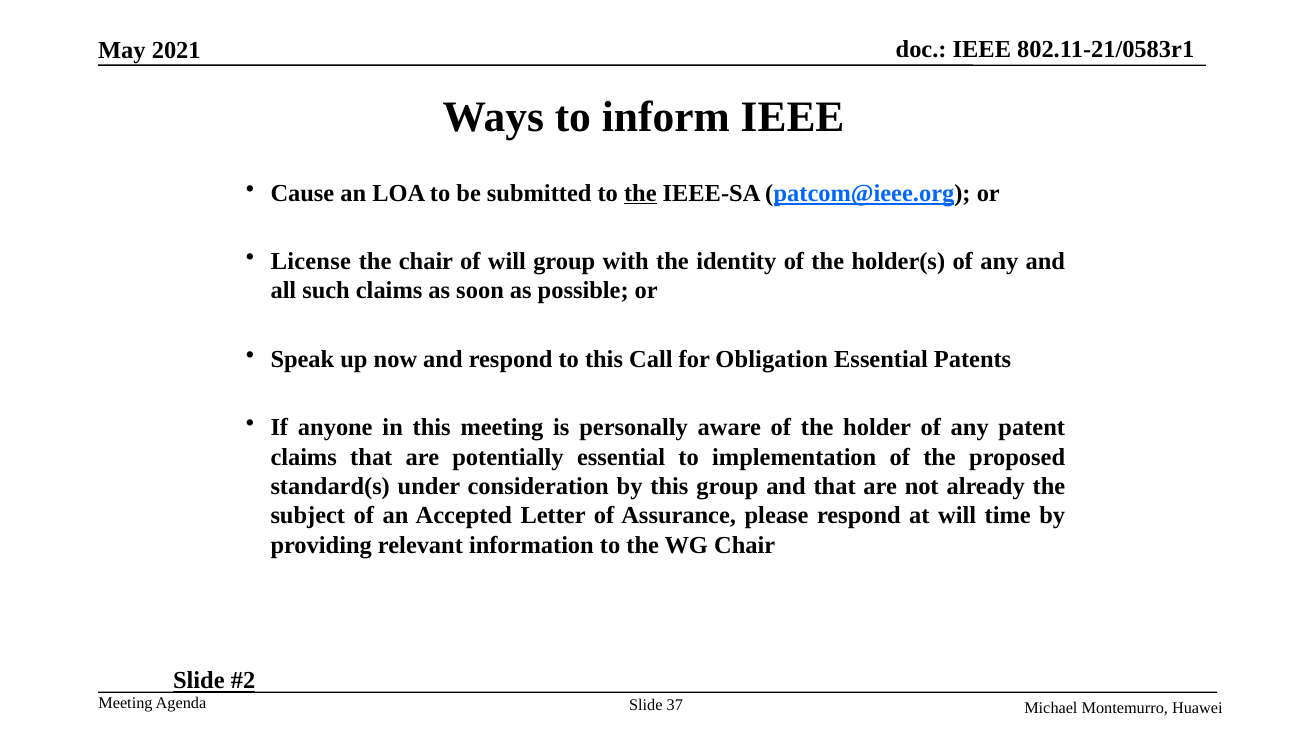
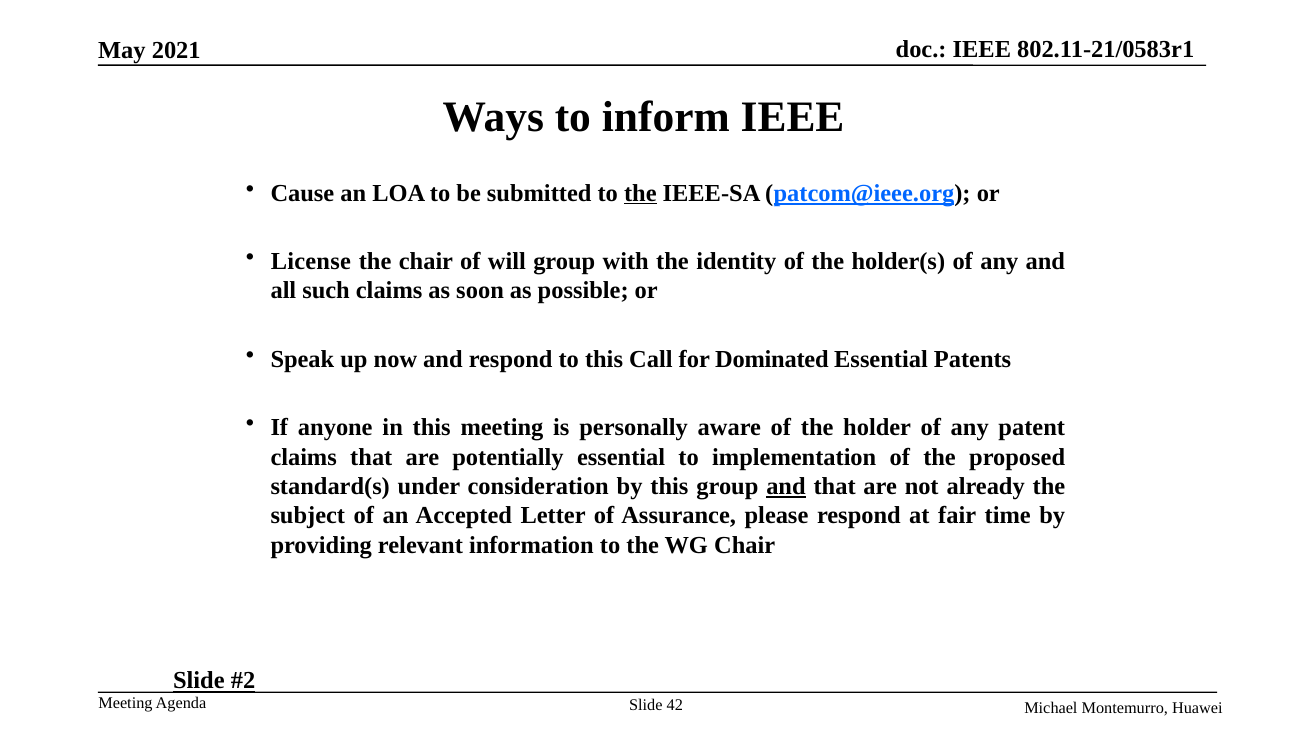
Obligation: Obligation -> Dominated (772, 359)
and underline: none -> present (786, 487)
at will: will -> fair (957, 516)
37: 37 -> 42 (675, 705)
